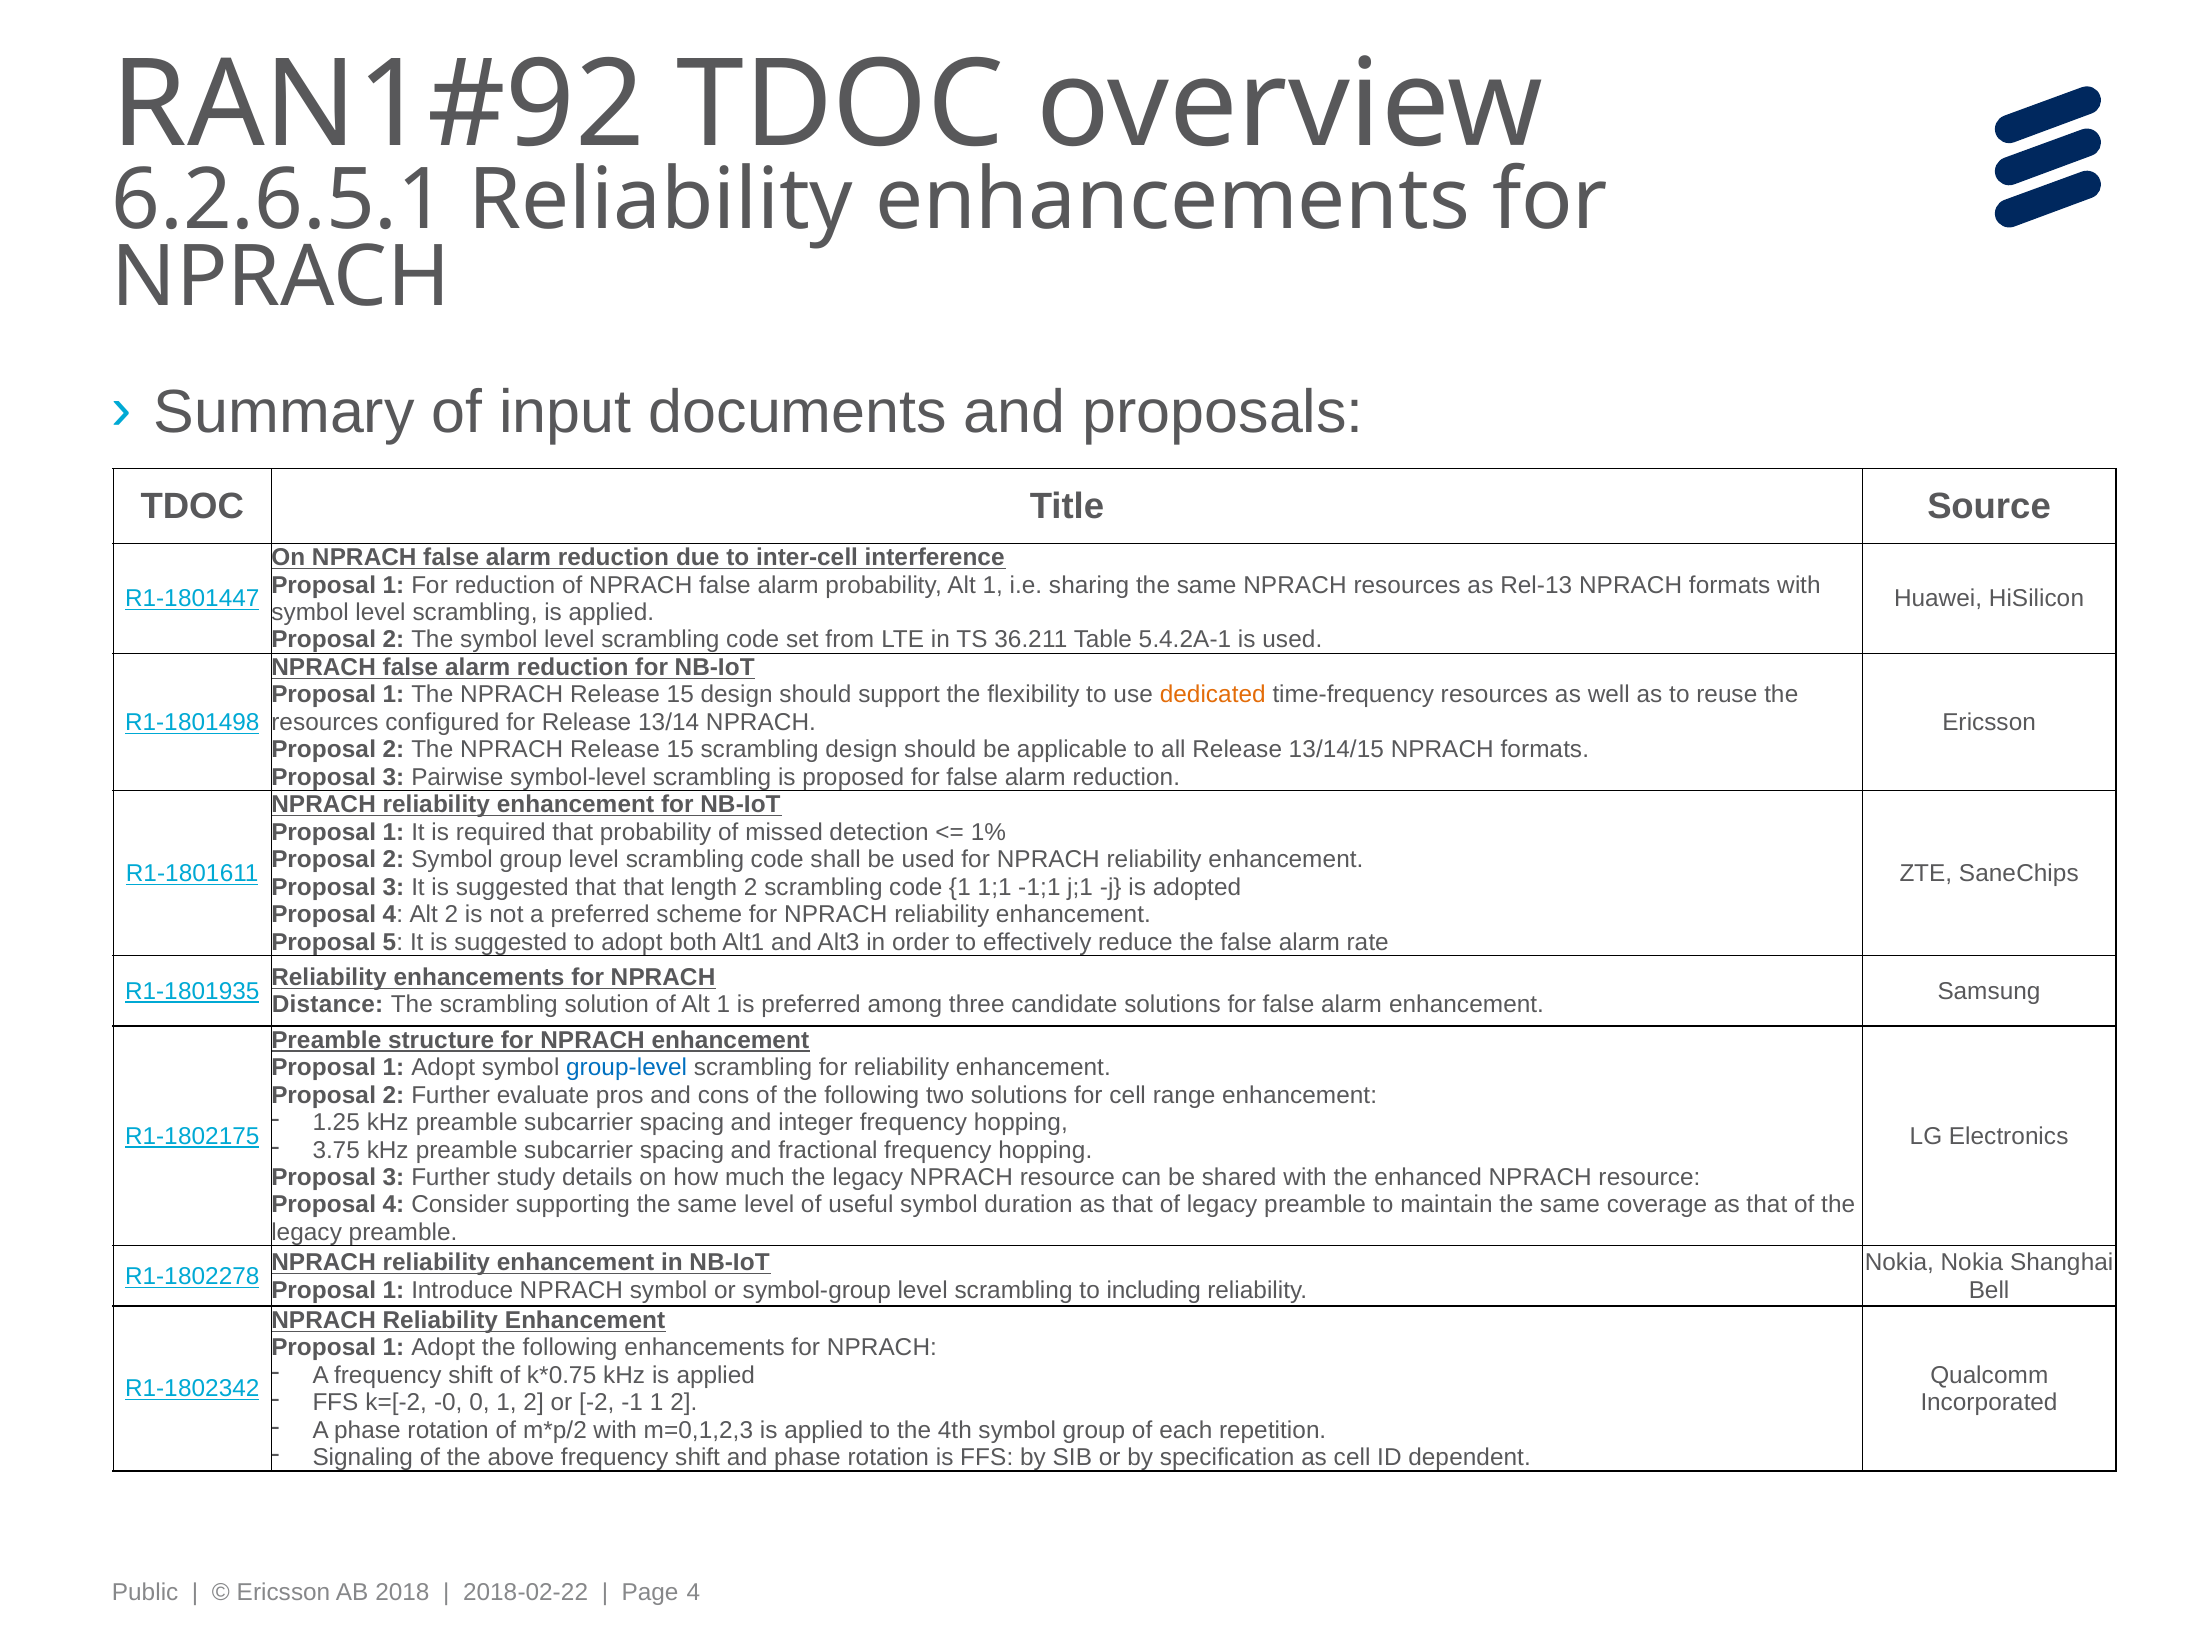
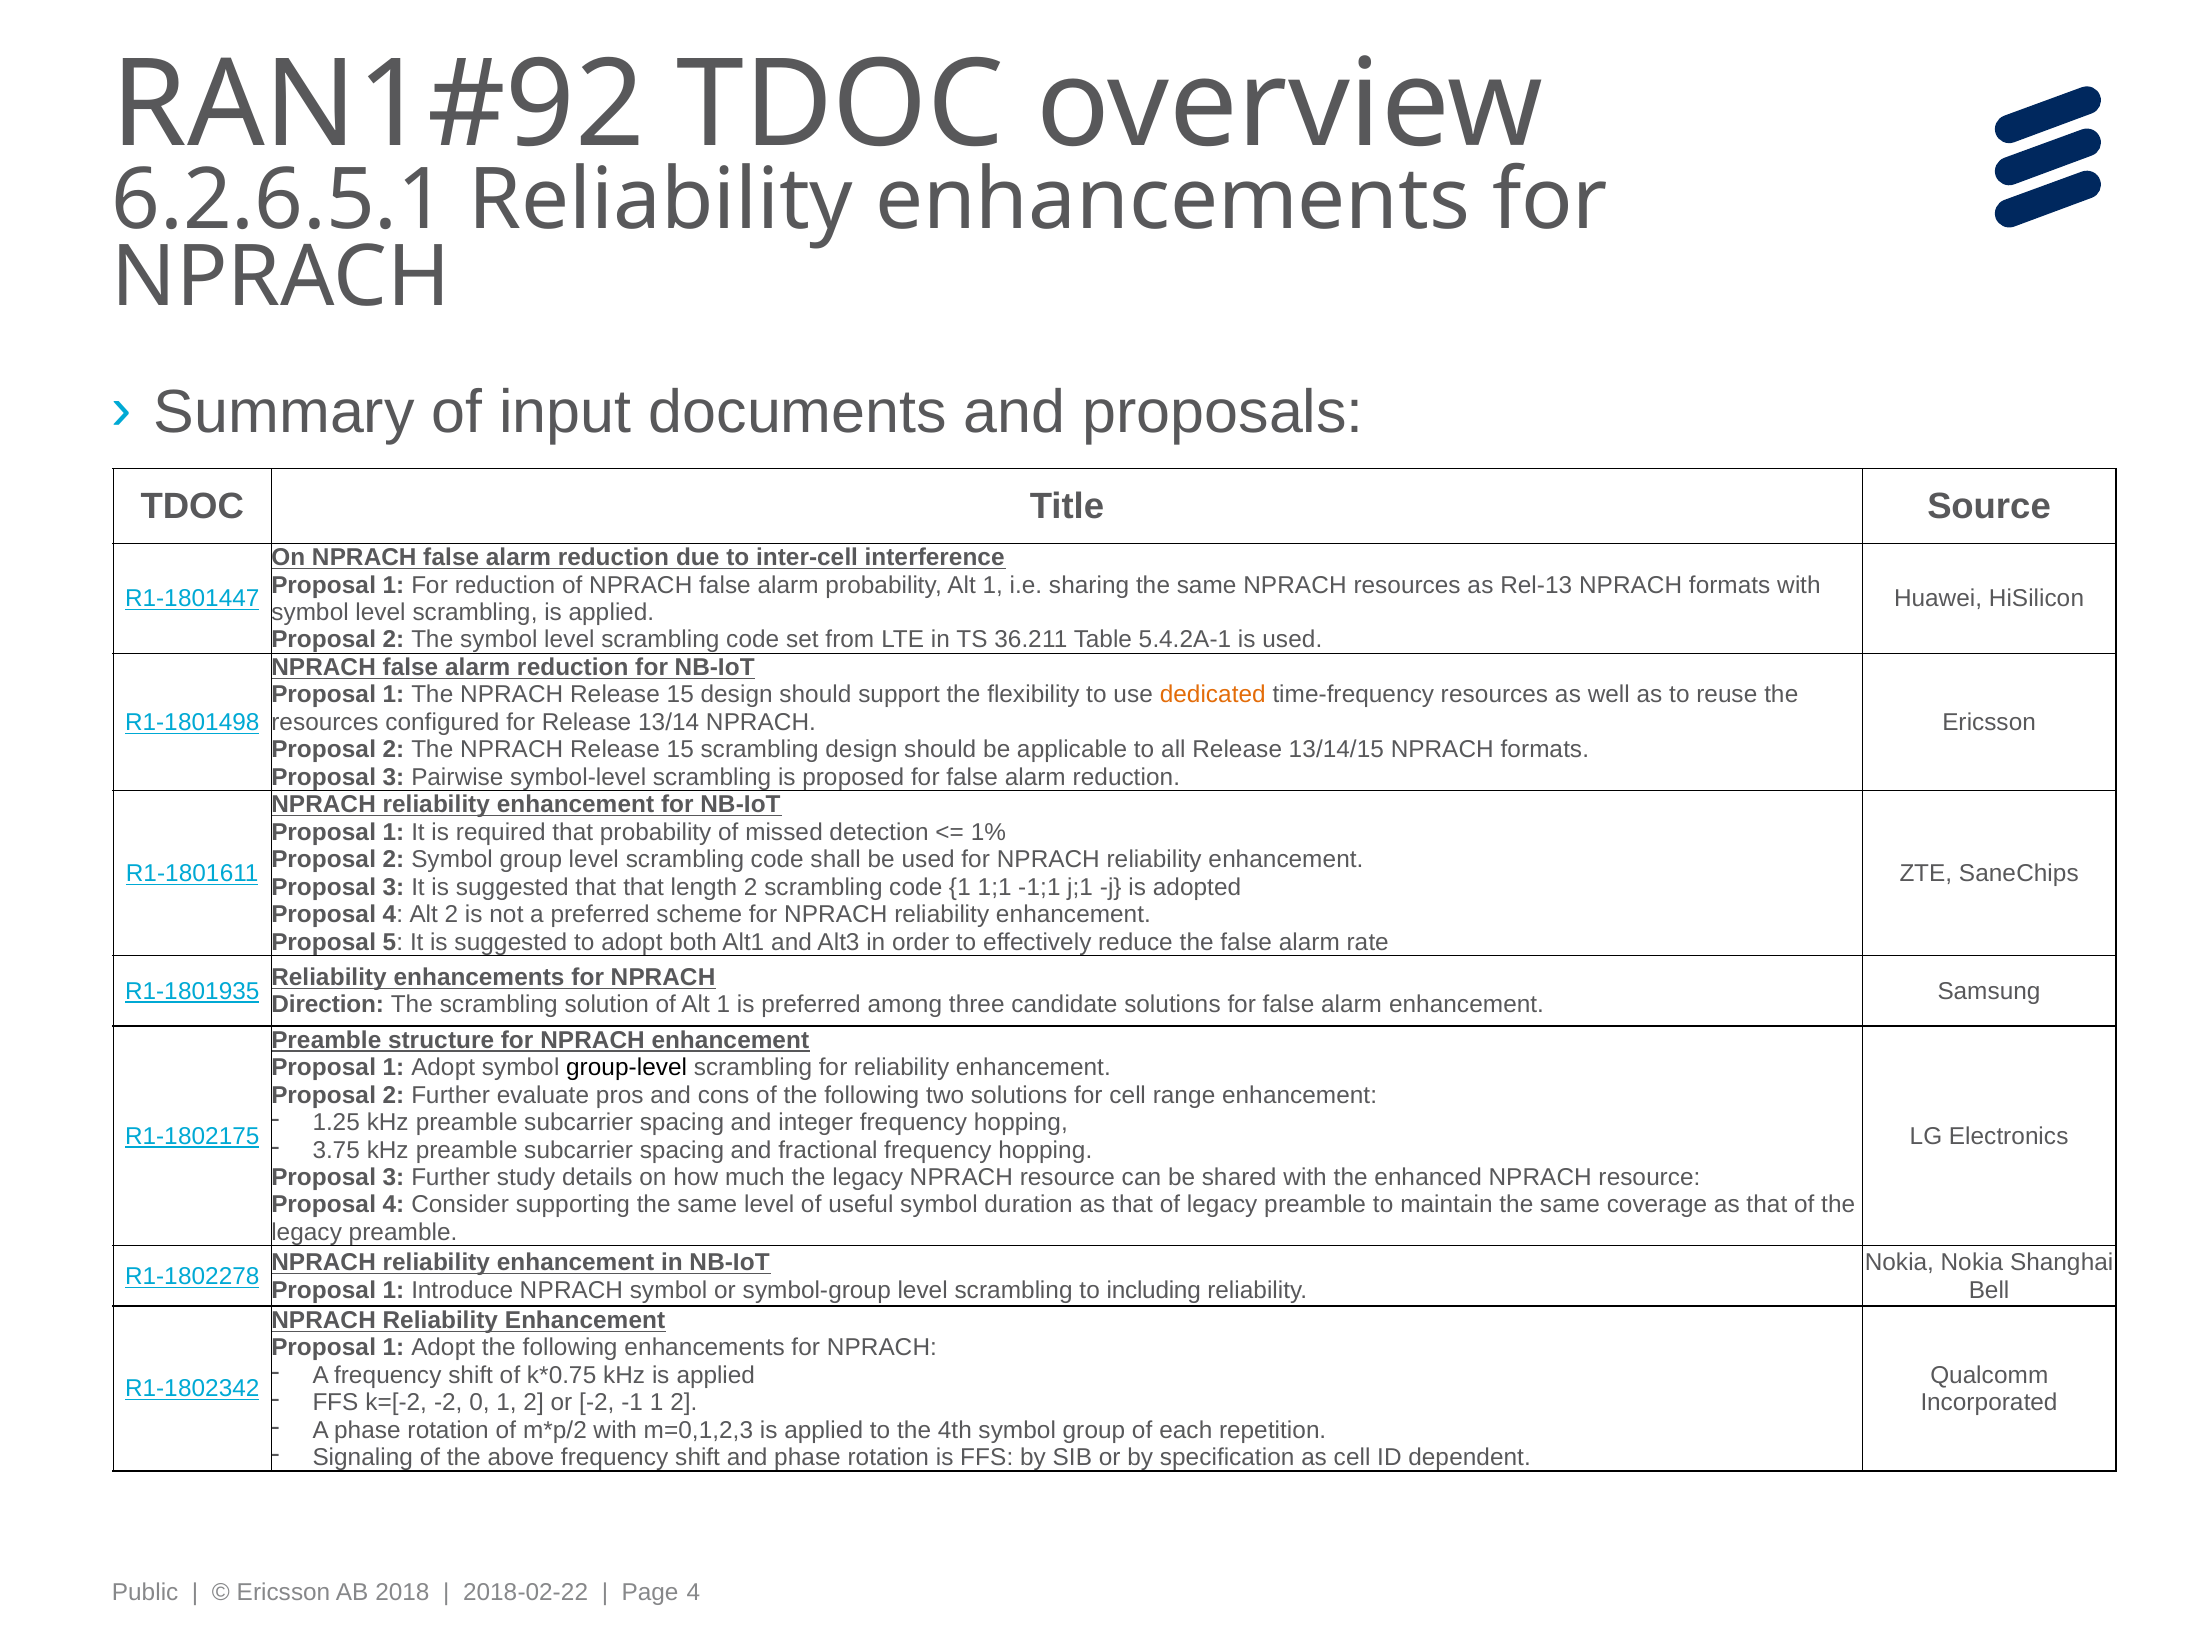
Distance: Distance -> Direction (328, 1005)
group-level colour: blue -> black (627, 1067)
k=[-2 -0: -0 -> -2 (448, 1402)
